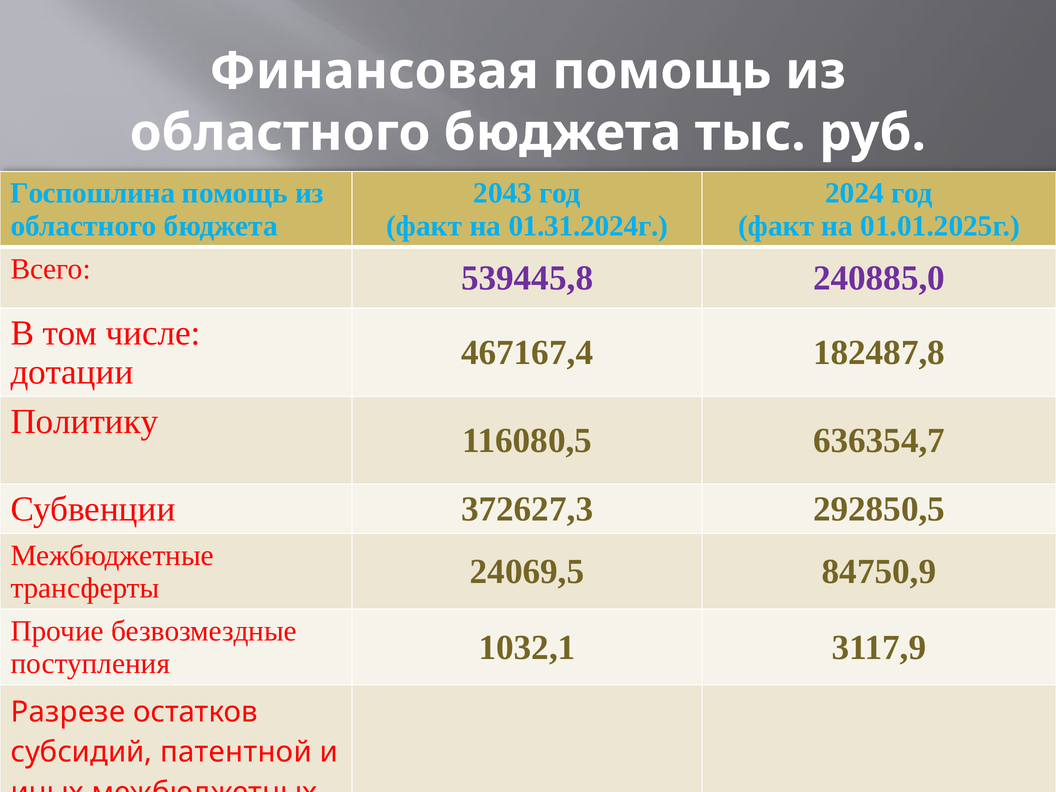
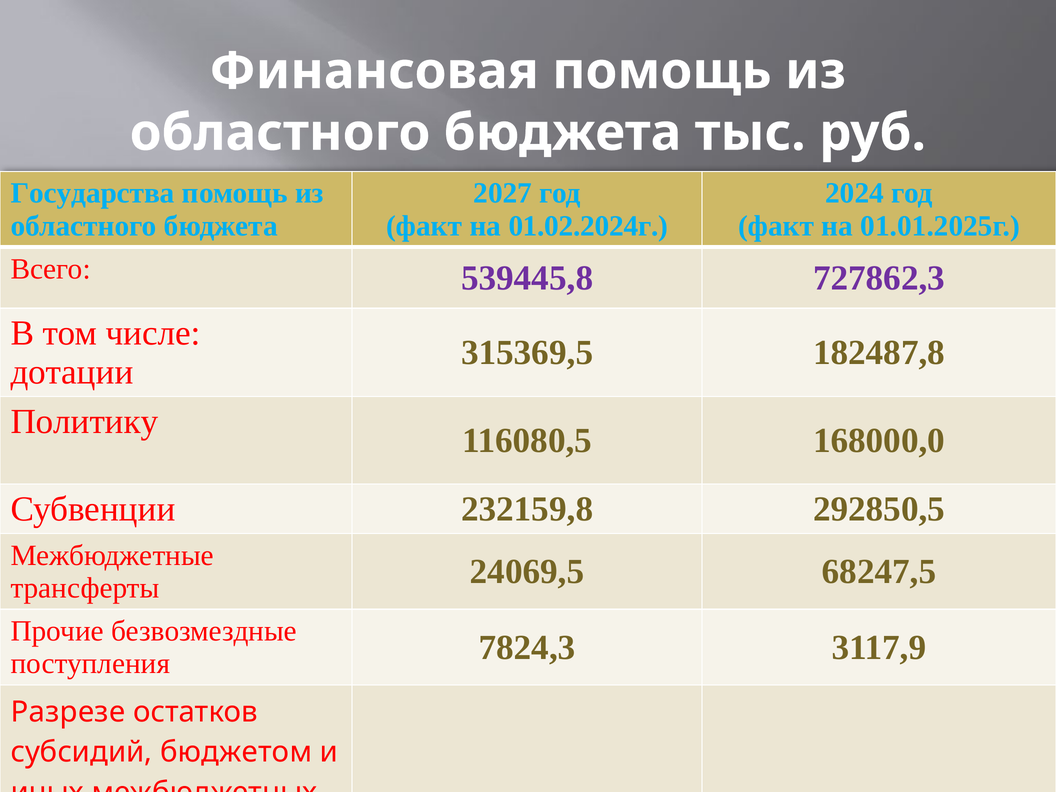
Госпошлина: Госпошлина -> Государства (93, 193)
2043: 2043 -> 2027 (503, 193)
01.31.2024г: 01.31.2024г -> 01.02.2024г (588, 226)
240885,0: 240885,0 -> 727862,3 (879, 278)
467167,4: 467167,4 -> 315369,5 (527, 353)
636354,7: 636354,7 -> 168000,0 (879, 441)
372627,3: 372627,3 -> 232159,8 (527, 509)
84750,9: 84750,9 -> 68247,5 (879, 572)
1032,1: 1032,1 -> 7824,3 (527, 647)
патентной: патентной -> бюджетом (236, 752)
